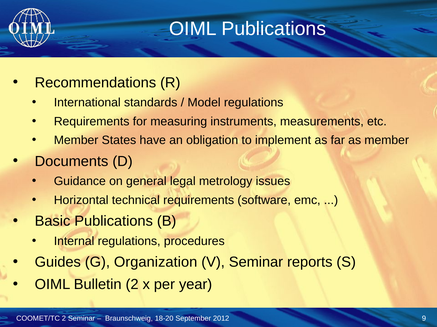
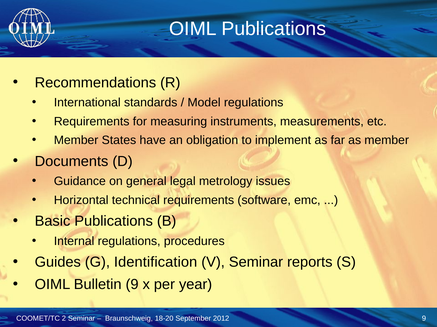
Organization: Organization -> Identification (156, 263)
Bulletin 2: 2 -> 9 (132, 285)
